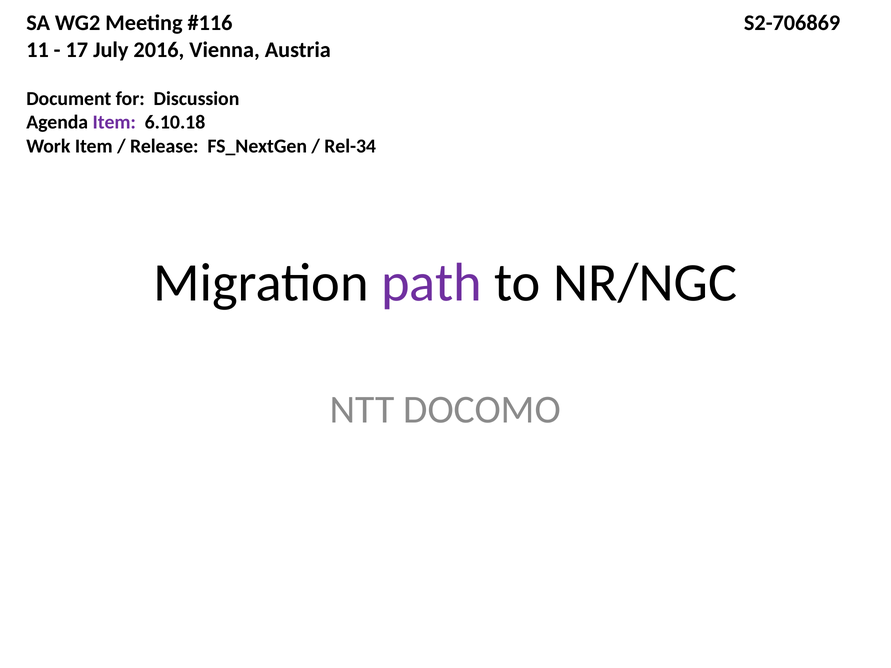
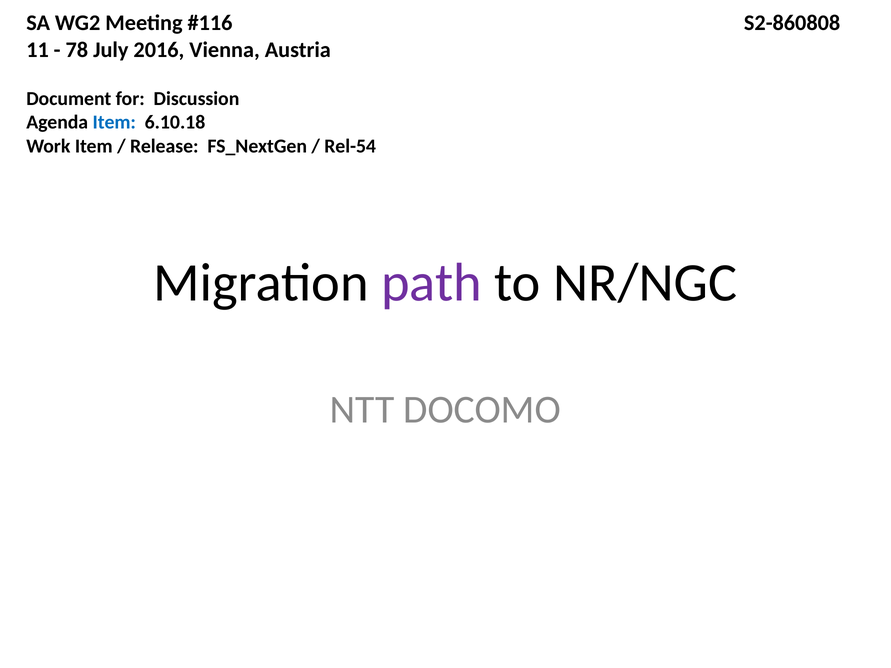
S2-706869: S2-706869 -> S2-860808 (792, 23)
17: 17 -> 78 (77, 50)
Item colour: purple -> blue (114, 122)
Rel-34: Rel-34 -> Rel-54 (350, 146)
